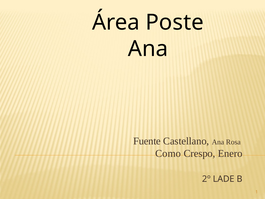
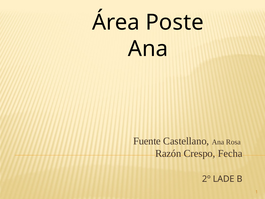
Como: Como -> Razón (168, 153)
Enero: Enero -> Fecha (230, 153)
